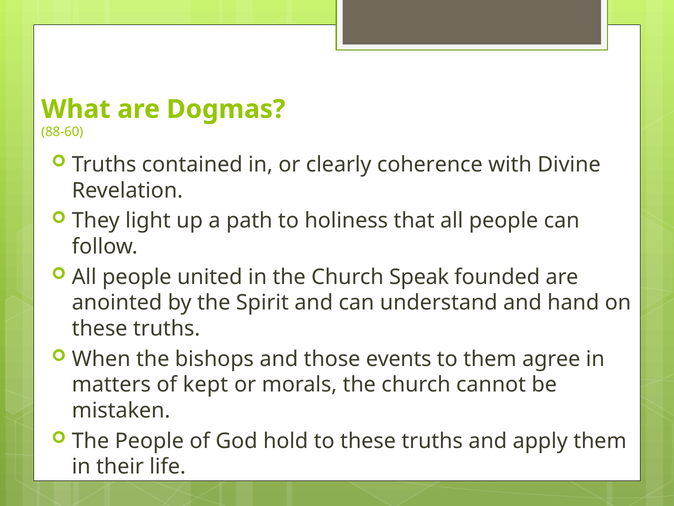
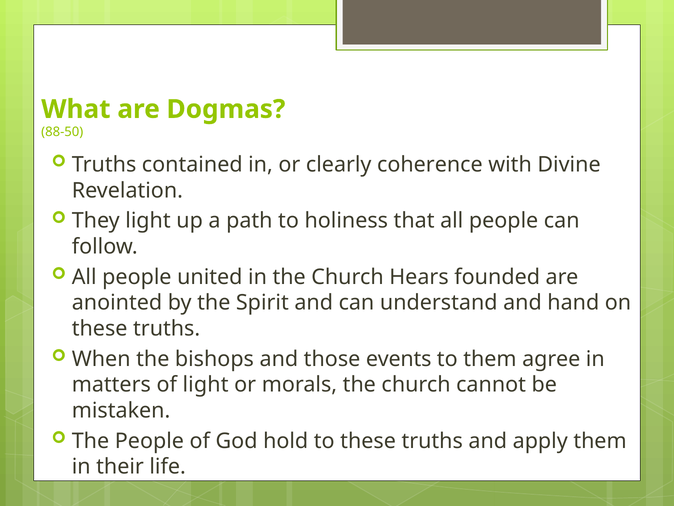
88-60: 88-60 -> 88-50 (62, 132)
Speak: Speak -> Hears (419, 277)
of kept: kept -> light (206, 384)
